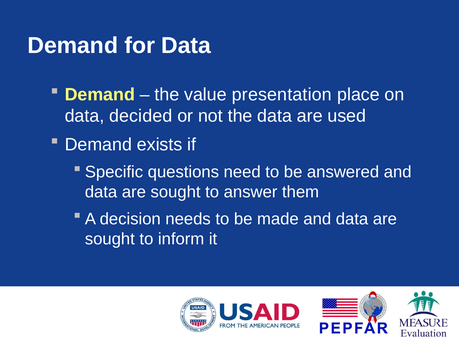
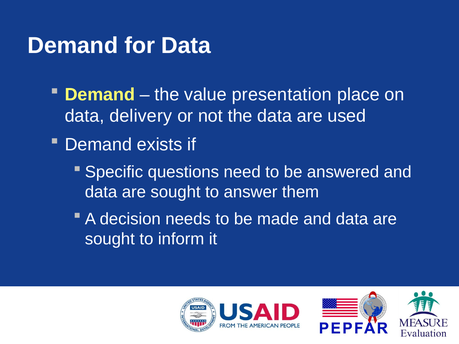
decided: decided -> delivery (141, 116)
